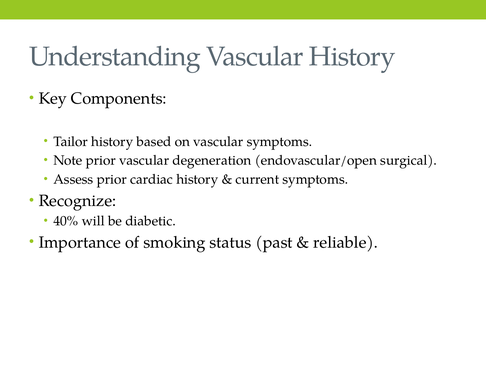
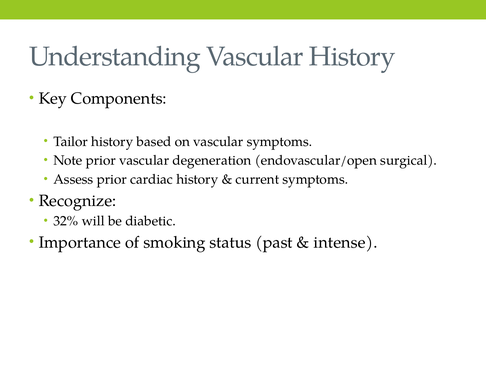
40%: 40% -> 32% (66, 221)
reliable: reliable -> intense (346, 242)
